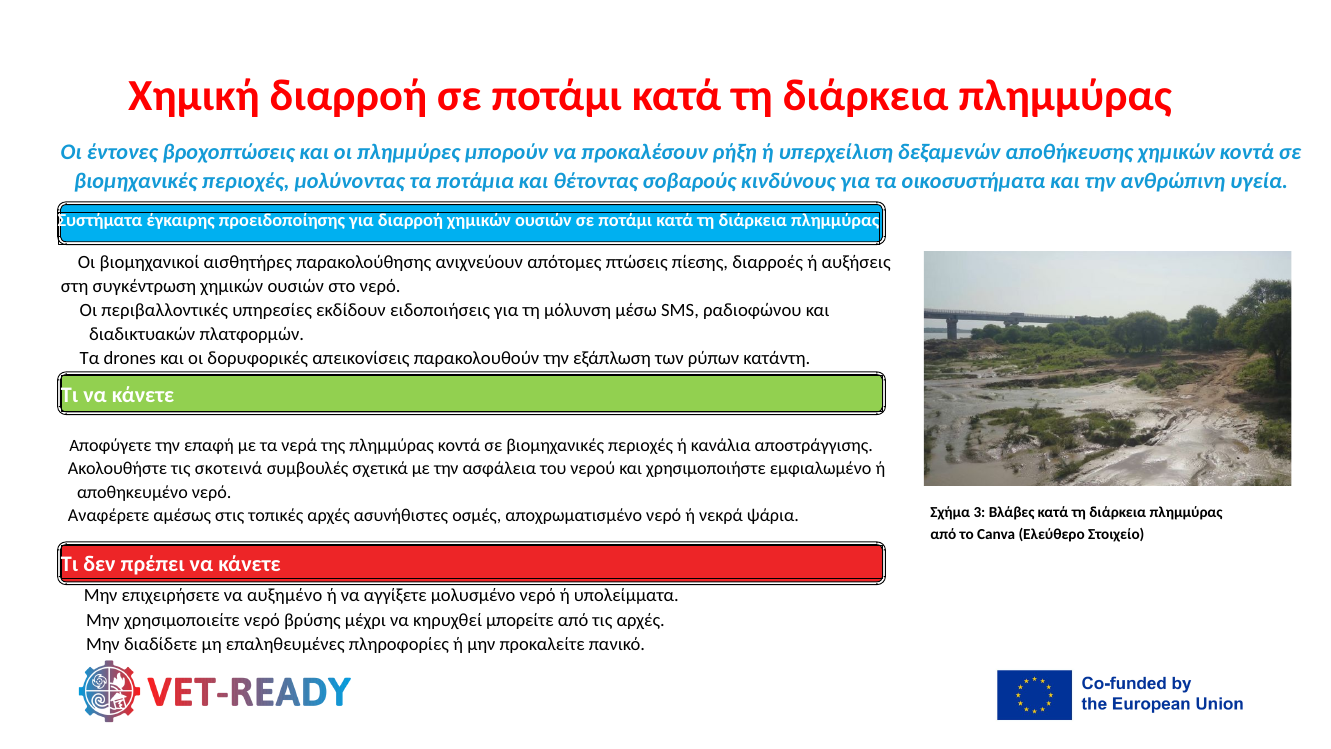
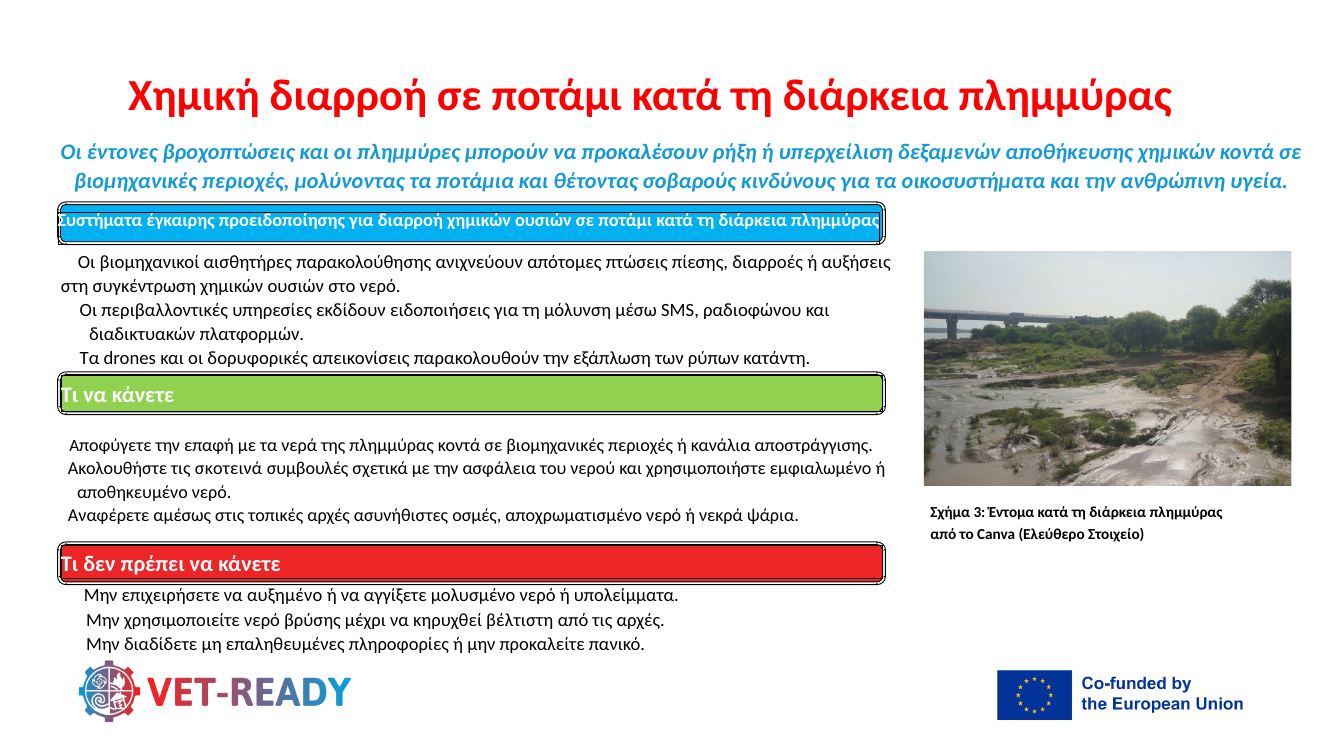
Βλάβες: Βλάβες -> Έντομα (1012, 513)
μπορείτε: μπορείτε -> βέλτιστη (520, 620)
